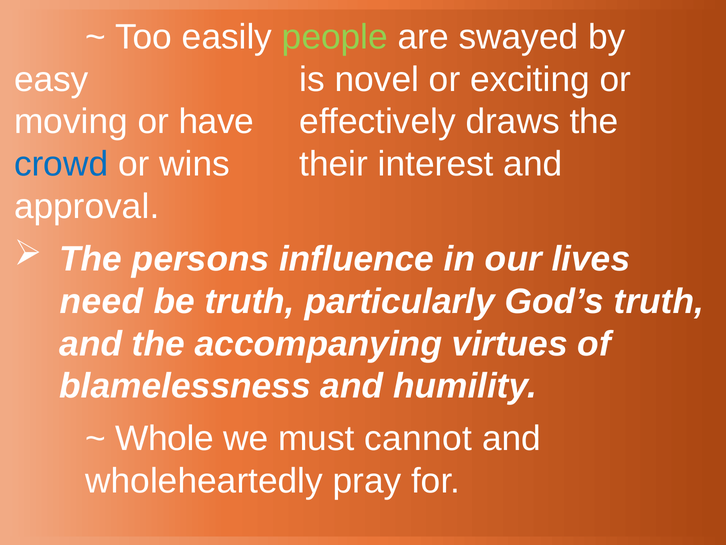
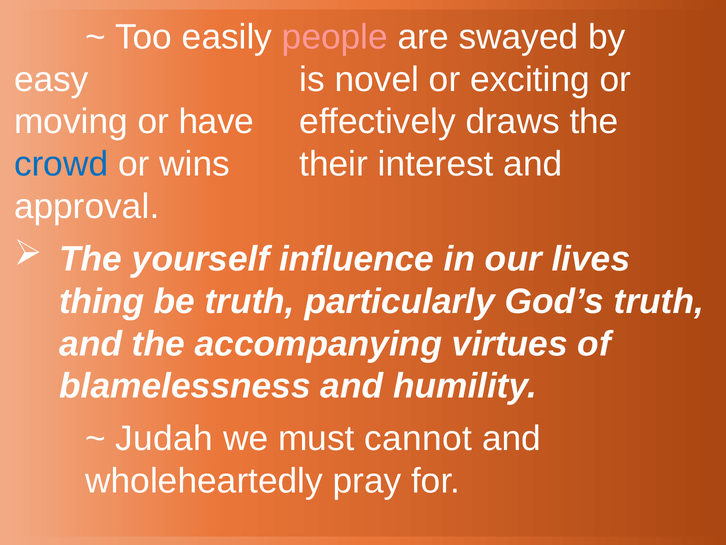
people colour: light green -> pink (335, 37)
persons: persons -> yourself (201, 259)
need: need -> thing (102, 301)
Whole: Whole -> Judah (164, 438)
